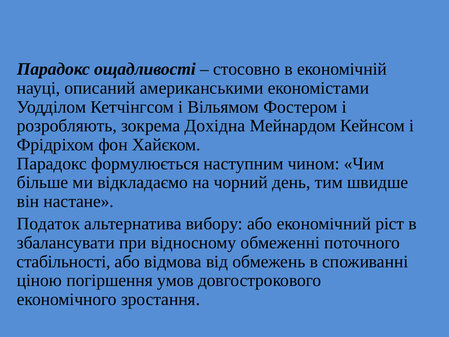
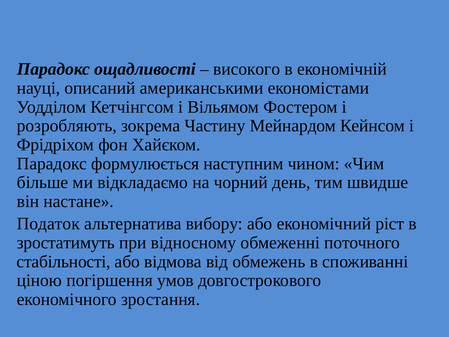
стосовно: стосовно -> високого (247, 69)
Дохідна: Дохідна -> Частину (215, 126)
збалансувати: збалансувати -> зростатимуть (66, 243)
